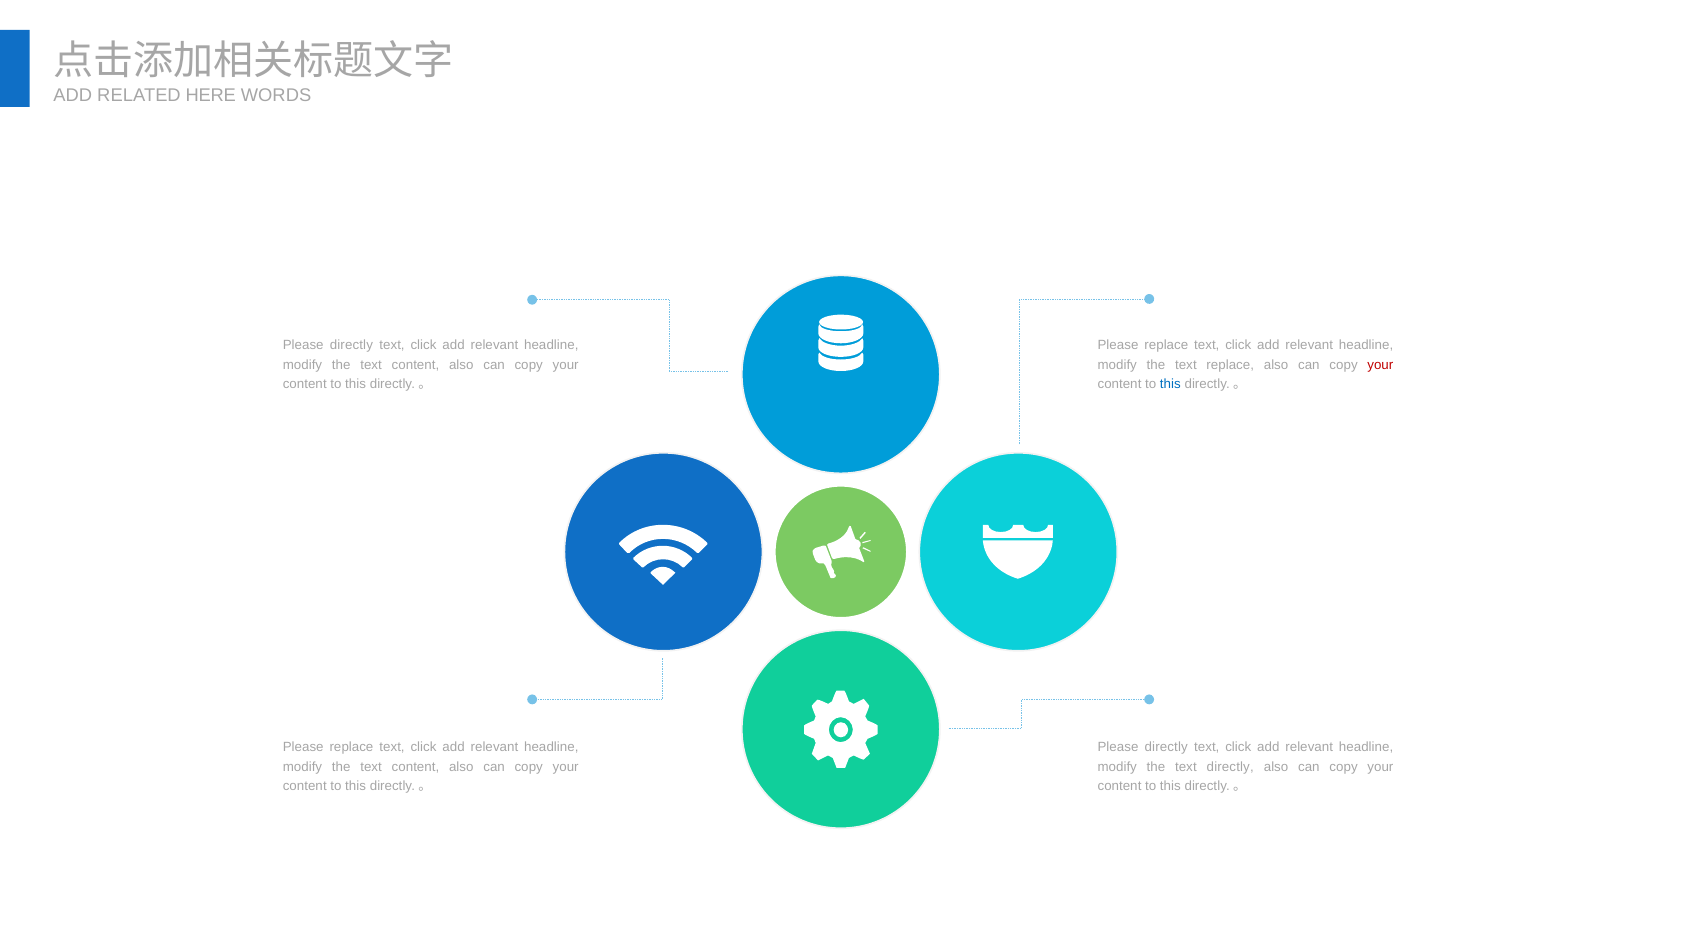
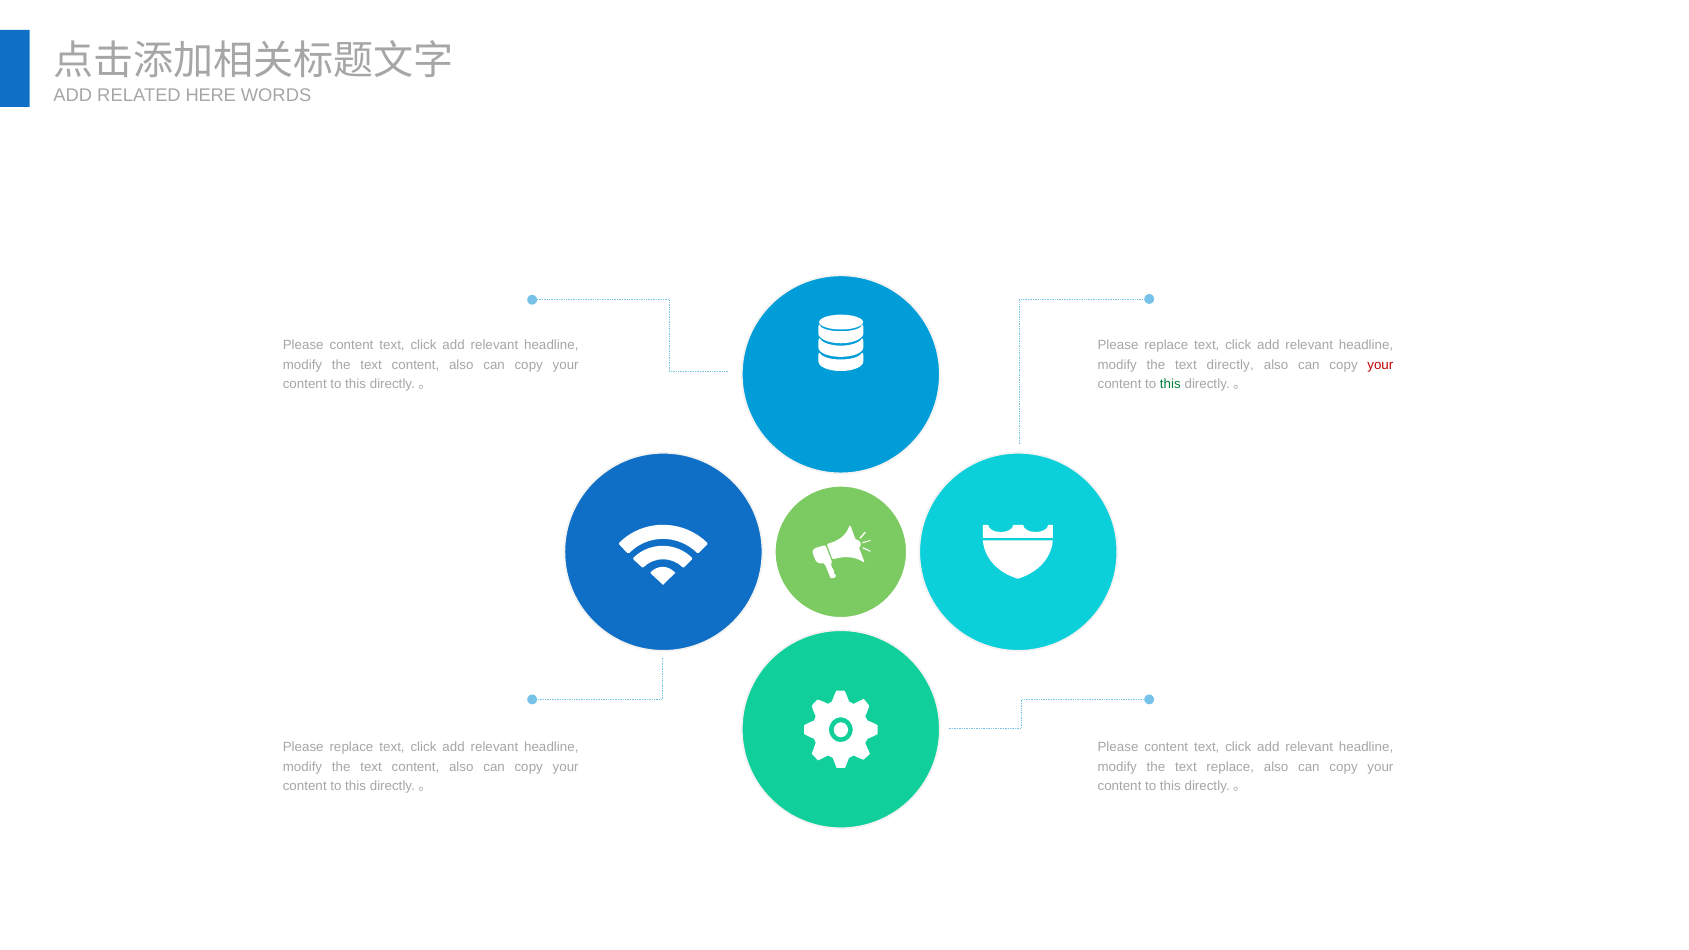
directly: directly -> content (351, 346)
text replace: replace -> directly (1230, 365)
this colour: blue -> green (1170, 384)
directly: directly -> content (1166, 747)
text directly: directly -> replace (1230, 767)
